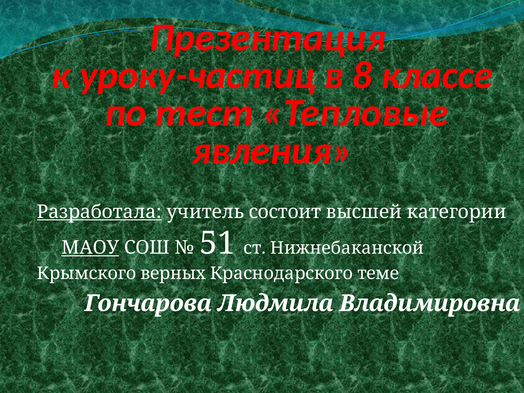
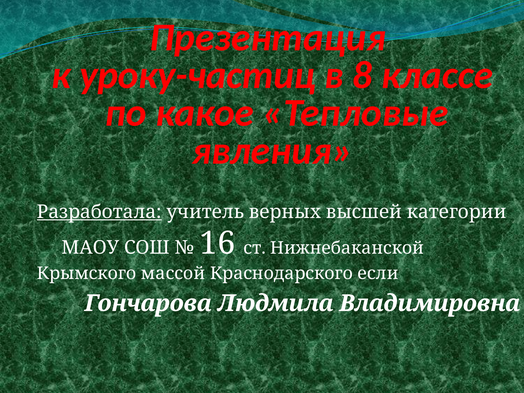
тест: тест -> какое (205, 113)
состоит: состоит -> верных (285, 212)
МАОУ underline: present -> none (90, 248)
51: 51 -> 16 (217, 243)
верных: верных -> массой (173, 274)
теме: теме -> если (378, 274)
